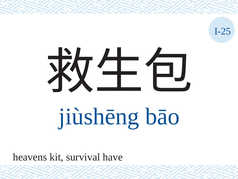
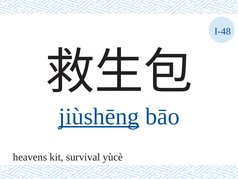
I-25: I-25 -> I-48 (223, 31)
jiùshēng underline: none -> present (99, 116)
have: have -> yùcè (113, 157)
